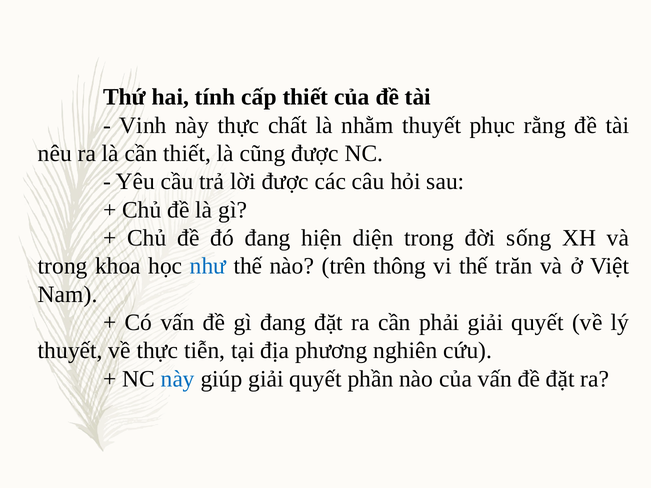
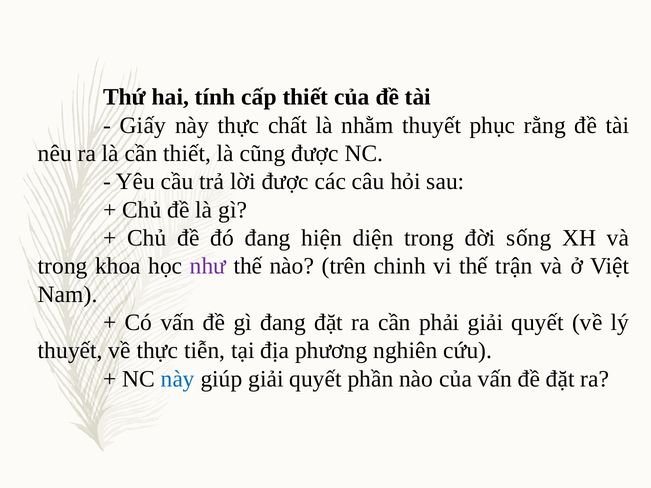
Vinh: Vinh -> Giấy (143, 125)
như colour: blue -> purple (208, 266)
thông: thông -> chinh (400, 266)
trăn: trăn -> trận (514, 266)
